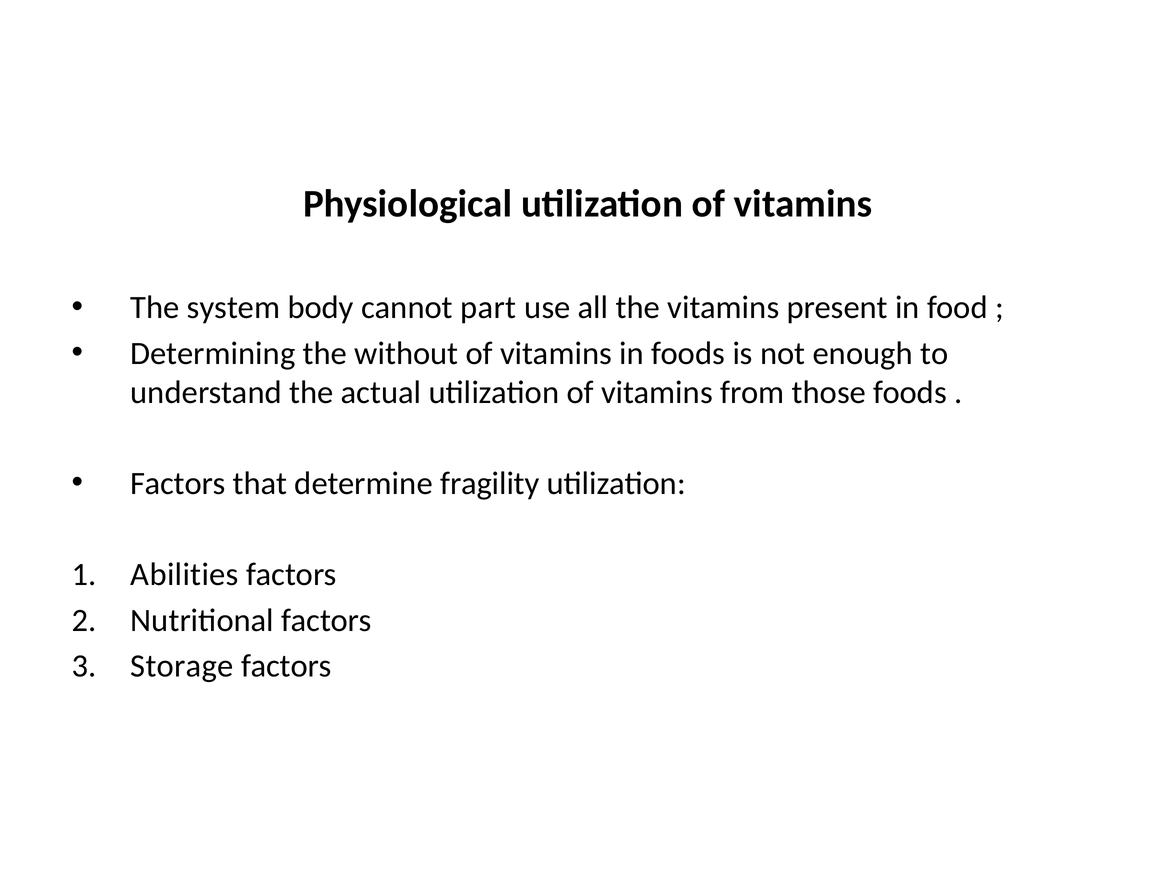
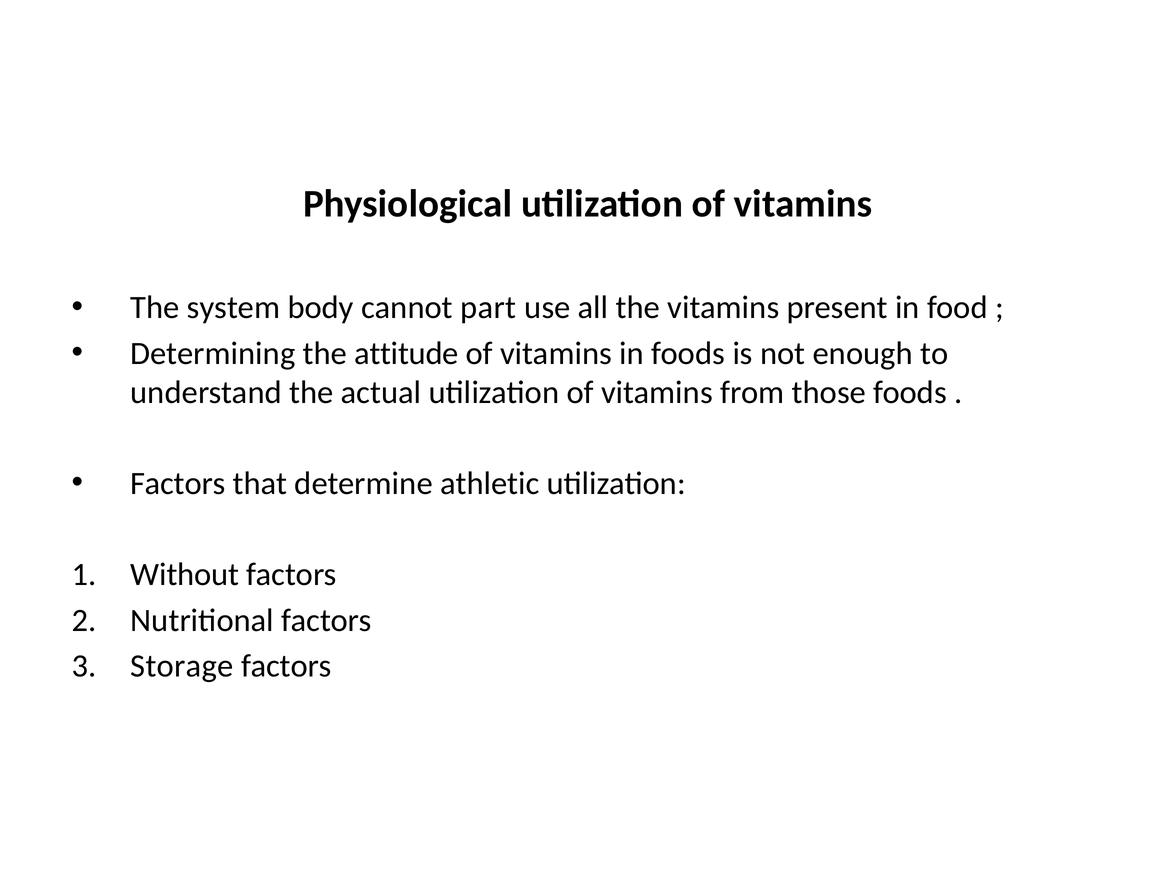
without: without -> attitude (407, 354)
fragility: fragility -> athletic (490, 484)
Abilities: Abilities -> Without (185, 575)
